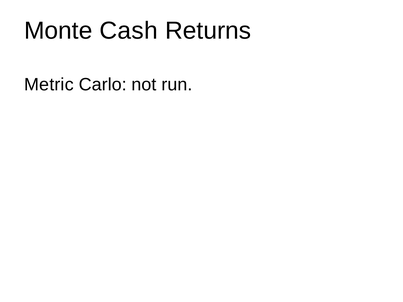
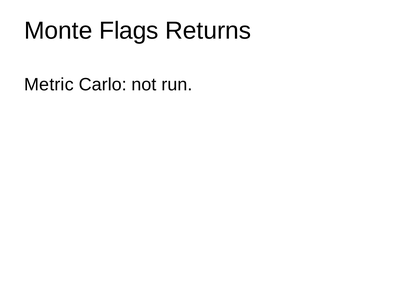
Cash: Cash -> Flags (129, 31)
